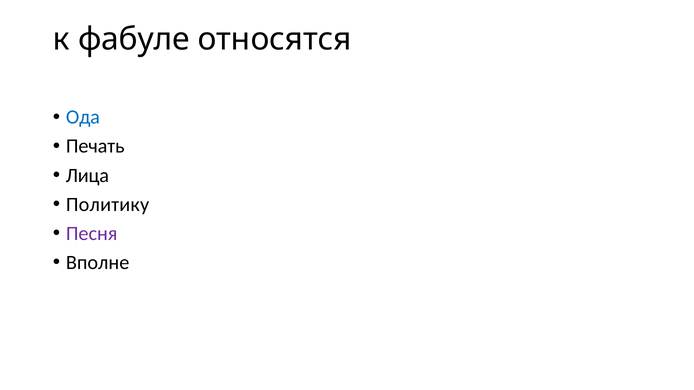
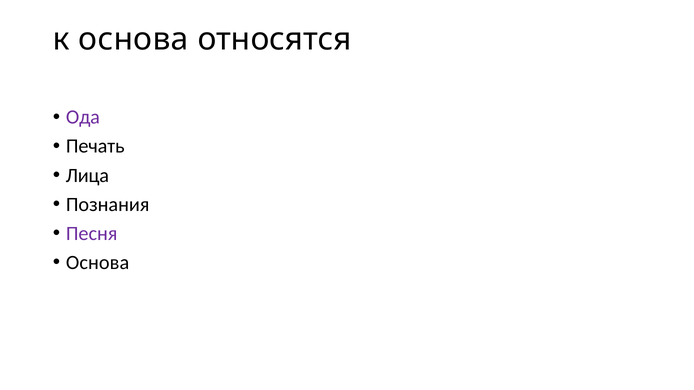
к фабуле: фабуле -> основа (134, 39)
Ода colour: blue -> purple (83, 117)
Политику: Политику -> Познания (108, 205)
Вполне: Вполне -> Основа (98, 263)
